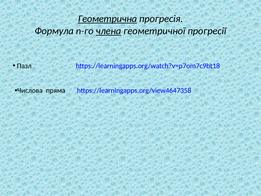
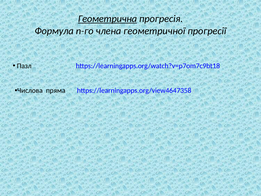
члена underline: present -> none (108, 31)
